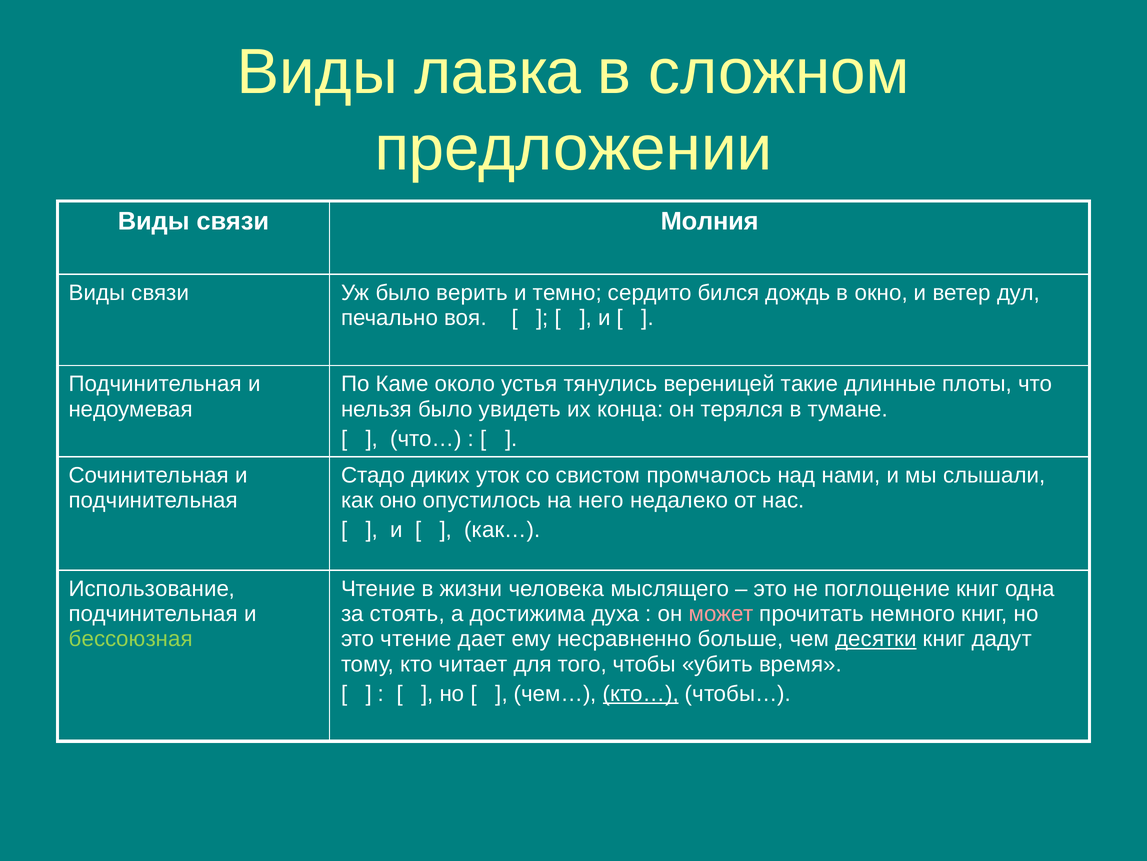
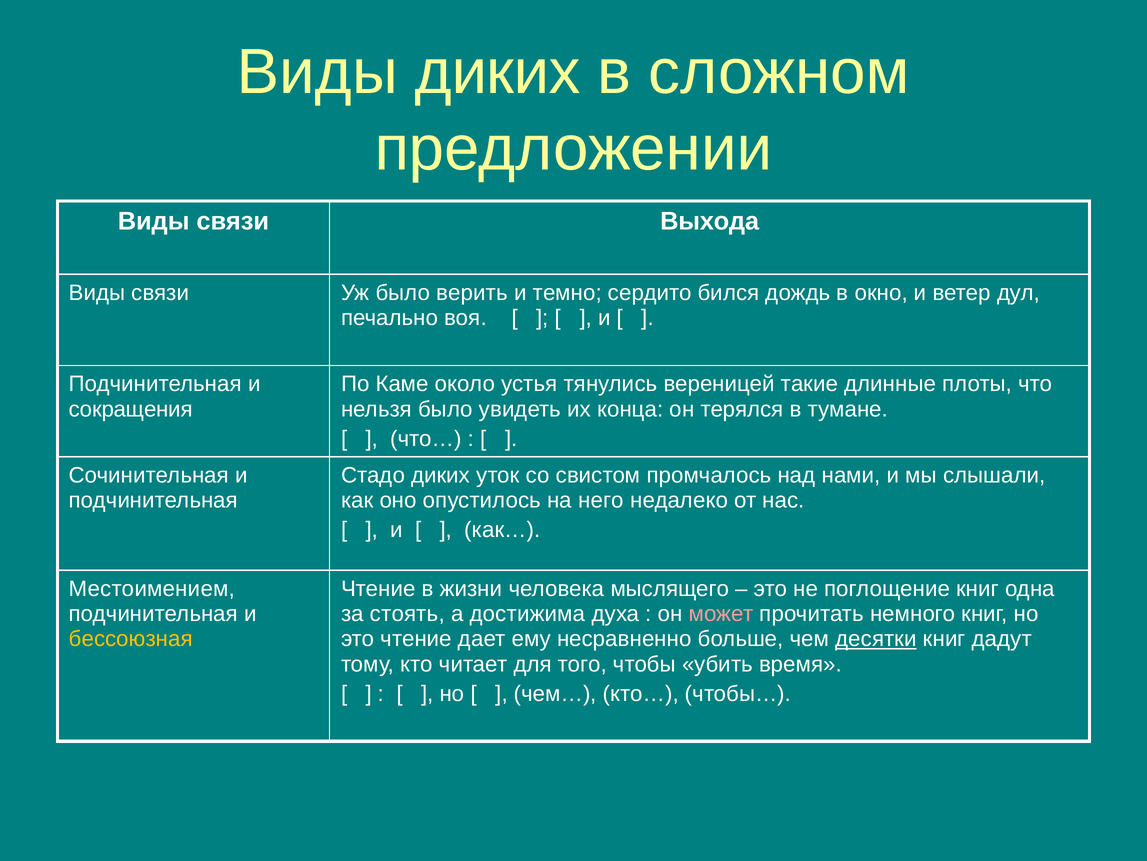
Виды лавка: лавка -> диких (498, 72)
Молния: Молния -> Выхода (710, 221)
недоумевая: недоумевая -> сокращения (131, 409)
Использование: Использование -> Местоимением (152, 588)
бессоюзная colour: light green -> yellow (131, 639)
кто… underline: present -> none (641, 693)
